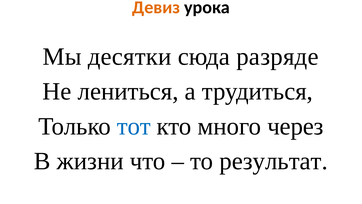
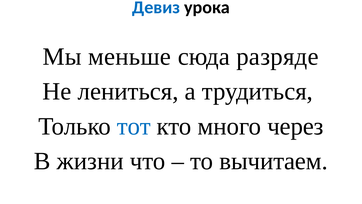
Девиз colour: orange -> blue (156, 7)
десятки: десятки -> меньше (130, 56)
результат: результат -> вычитаем (274, 161)
